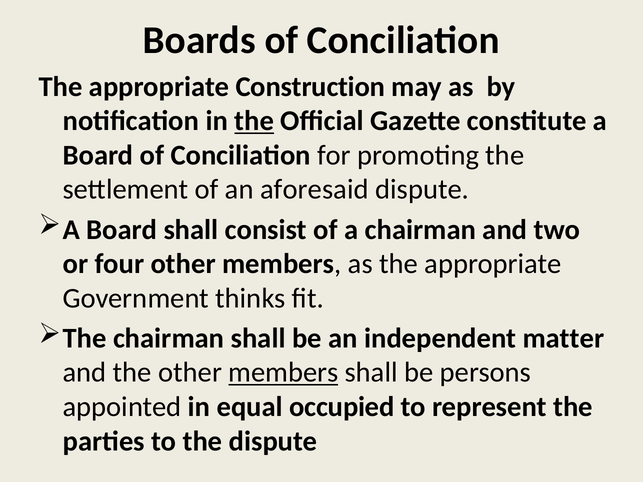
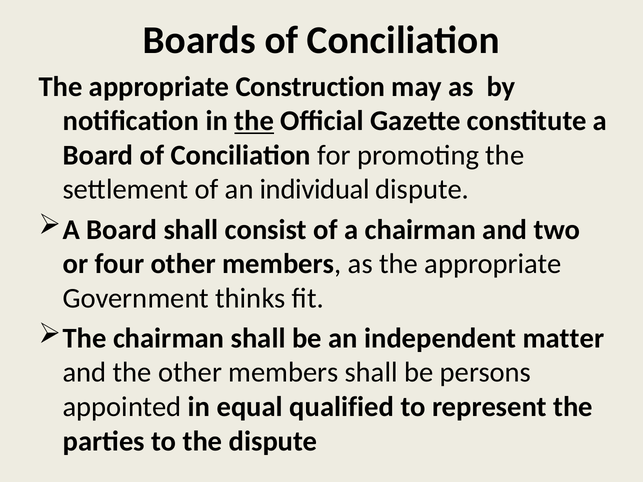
aforesaid: aforesaid -> individual (315, 190)
members underline: present -> none (283, 373)
occupied: occupied -> qualified (342, 407)
